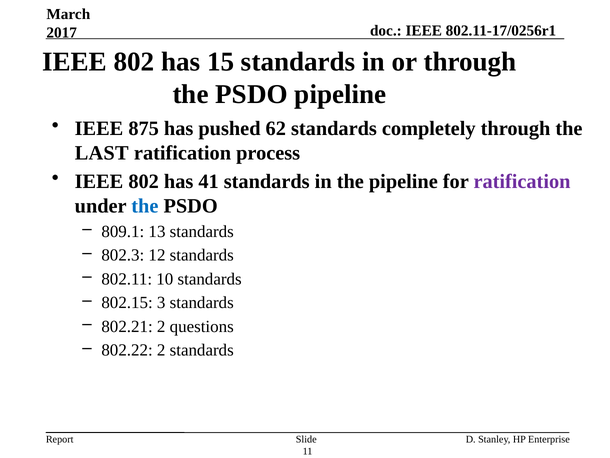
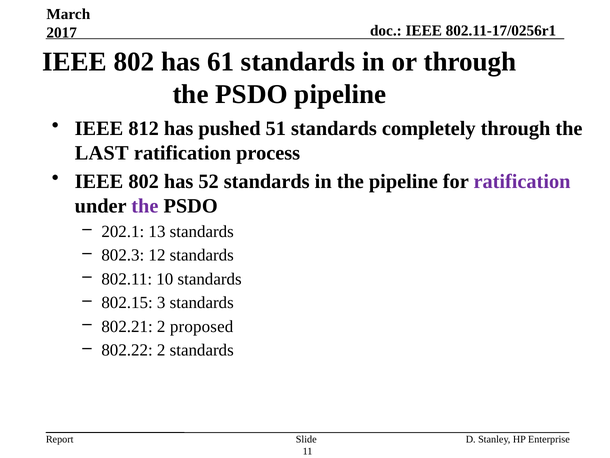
15: 15 -> 61 (221, 62)
875: 875 -> 812 (144, 129)
62: 62 -> 51 (276, 129)
41: 41 -> 52 (209, 181)
the colour: blue -> purple (145, 206)
809.1: 809.1 -> 202.1 (123, 231)
questions: questions -> proposed (202, 326)
